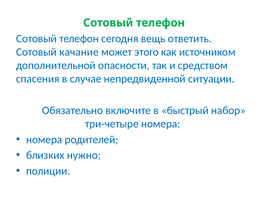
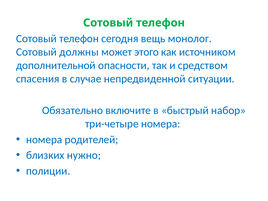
ответить: ответить -> монолог (190, 39)
качание: качание -> должны (79, 52)
